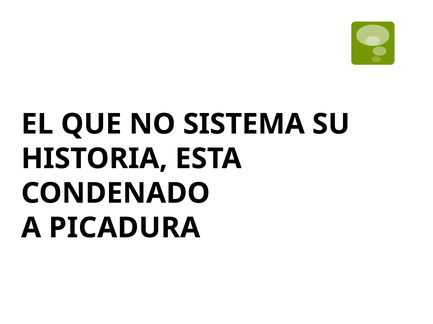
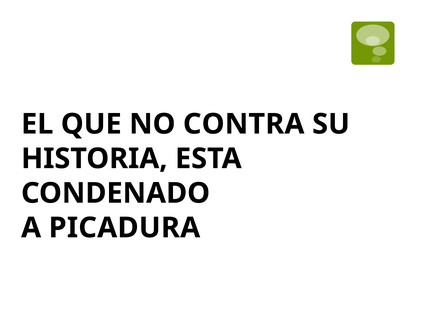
SISTEMA: SISTEMA -> CONTRA (244, 124)
